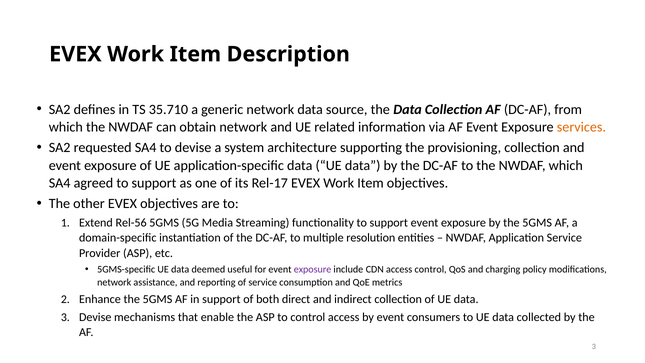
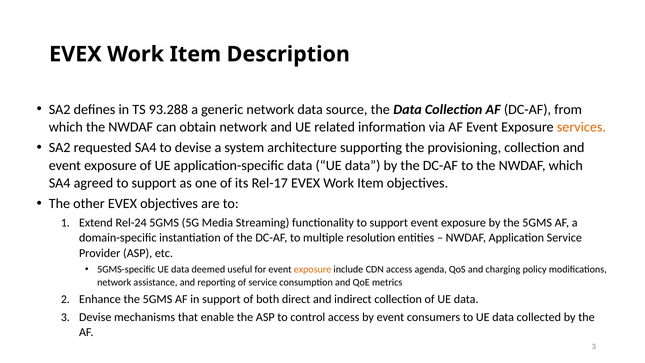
35.710: 35.710 -> 93.288 (168, 109)
Rel-56: Rel-56 -> Rel-24 (131, 222)
exposure colour: purple -> orange (313, 269)
access control: control -> agenda (431, 269)
